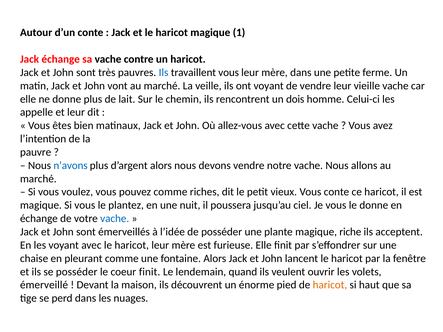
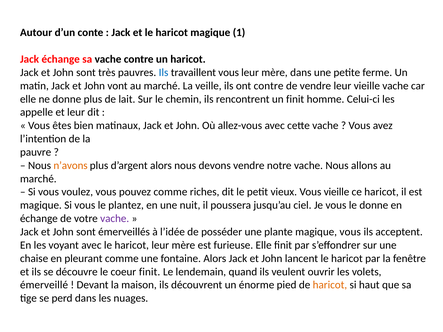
ont voyant: voyant -> contre (269, 86)
un dois: dois -> finit (295, 99)
n’avons colour: blue -> orange (71, 166)
Vous conte: conte -> vieille (337, 192)
vache colour: blue -> purple (115, 219)
magique riche: riche -> vous (350, 232)
se posséder: posséder -> découvre (77, 272)
